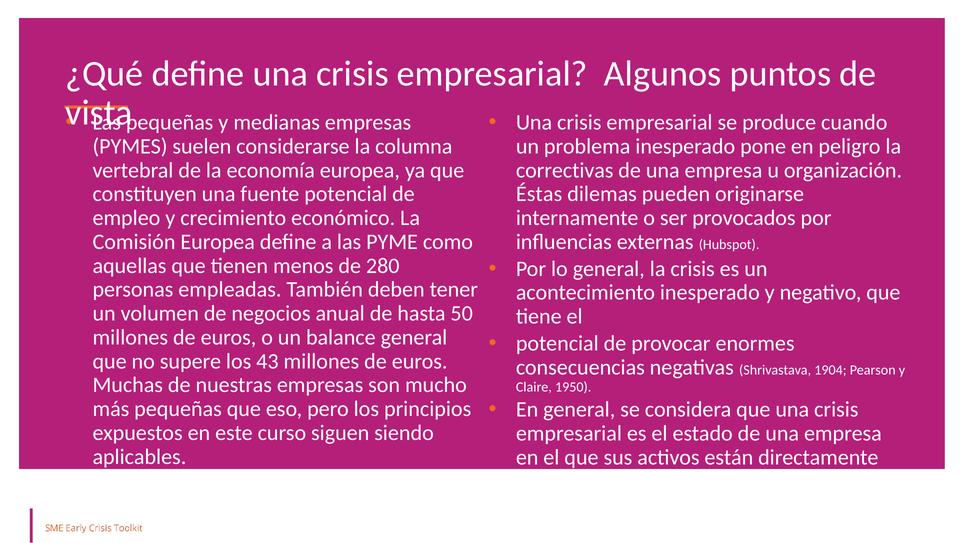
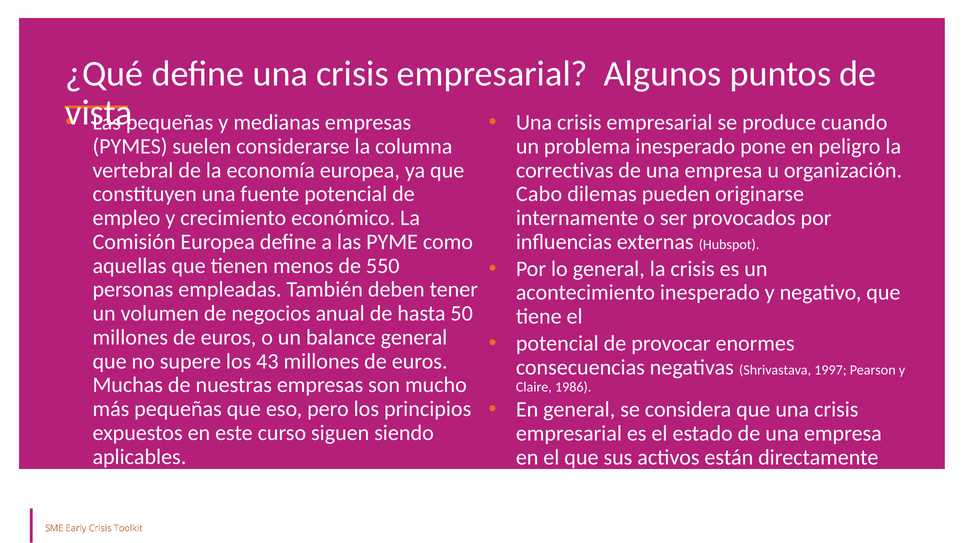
Éstas: Éstas -> Cabo (539, 194)
280: 280 -> 550 (383, 266)
1904: 1904 -> 1997 (830, 370)
1950: 1950 -> 1986 (573, 387)
